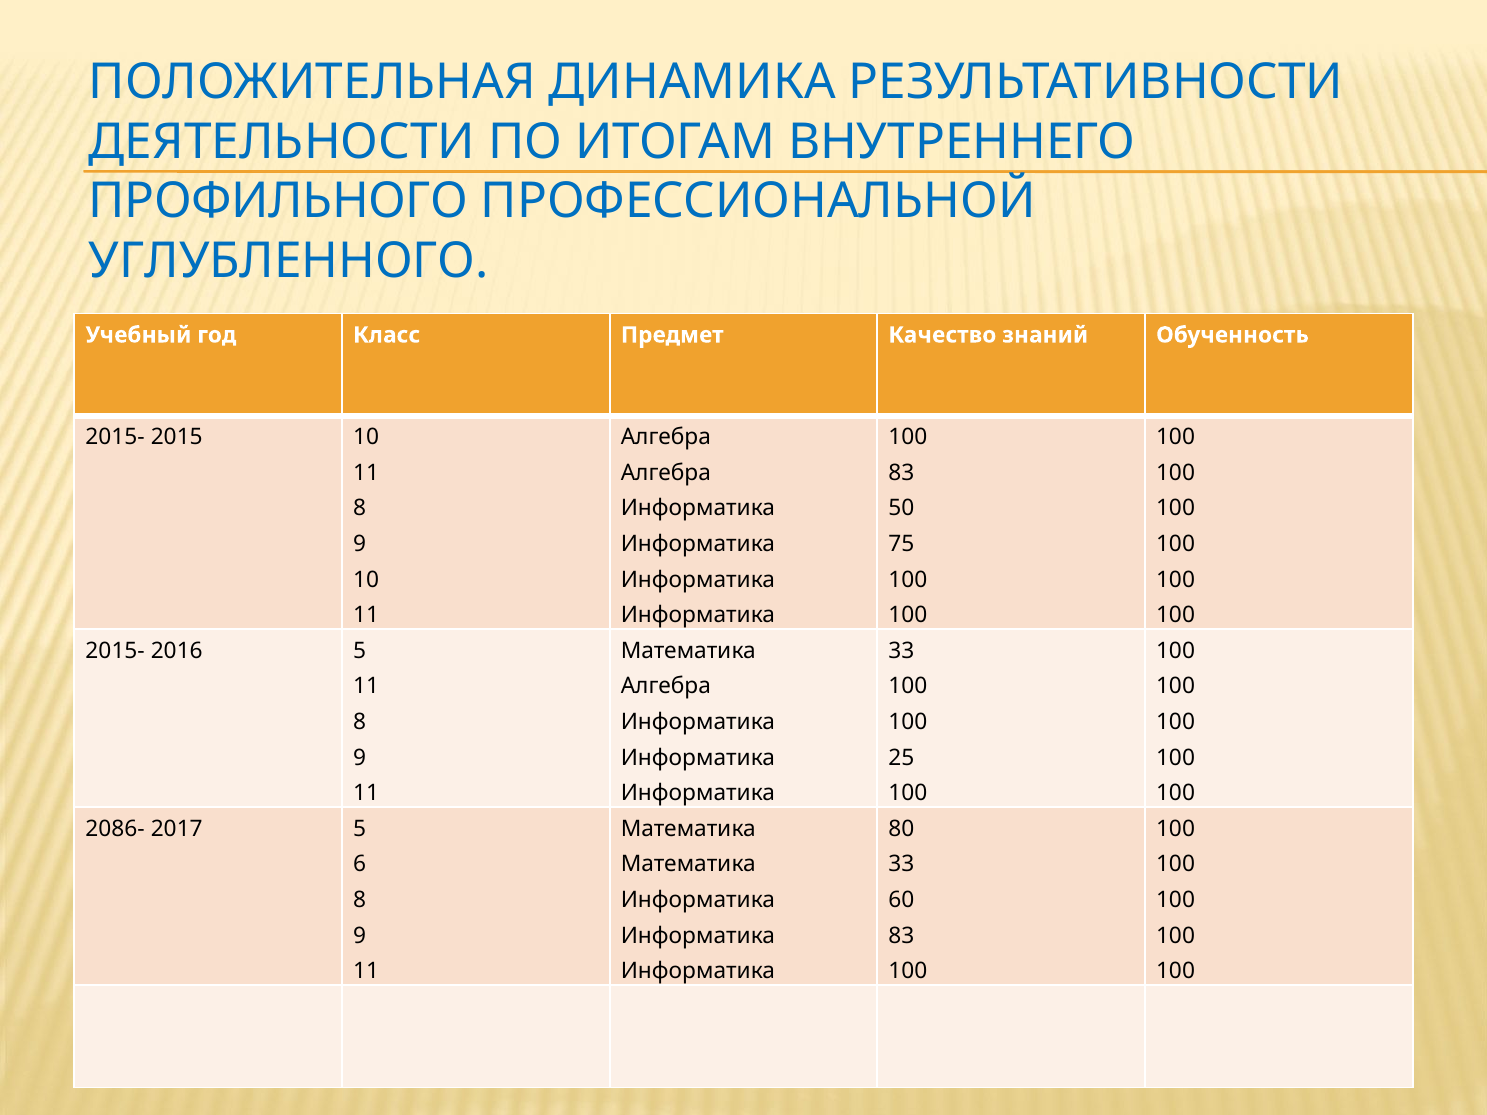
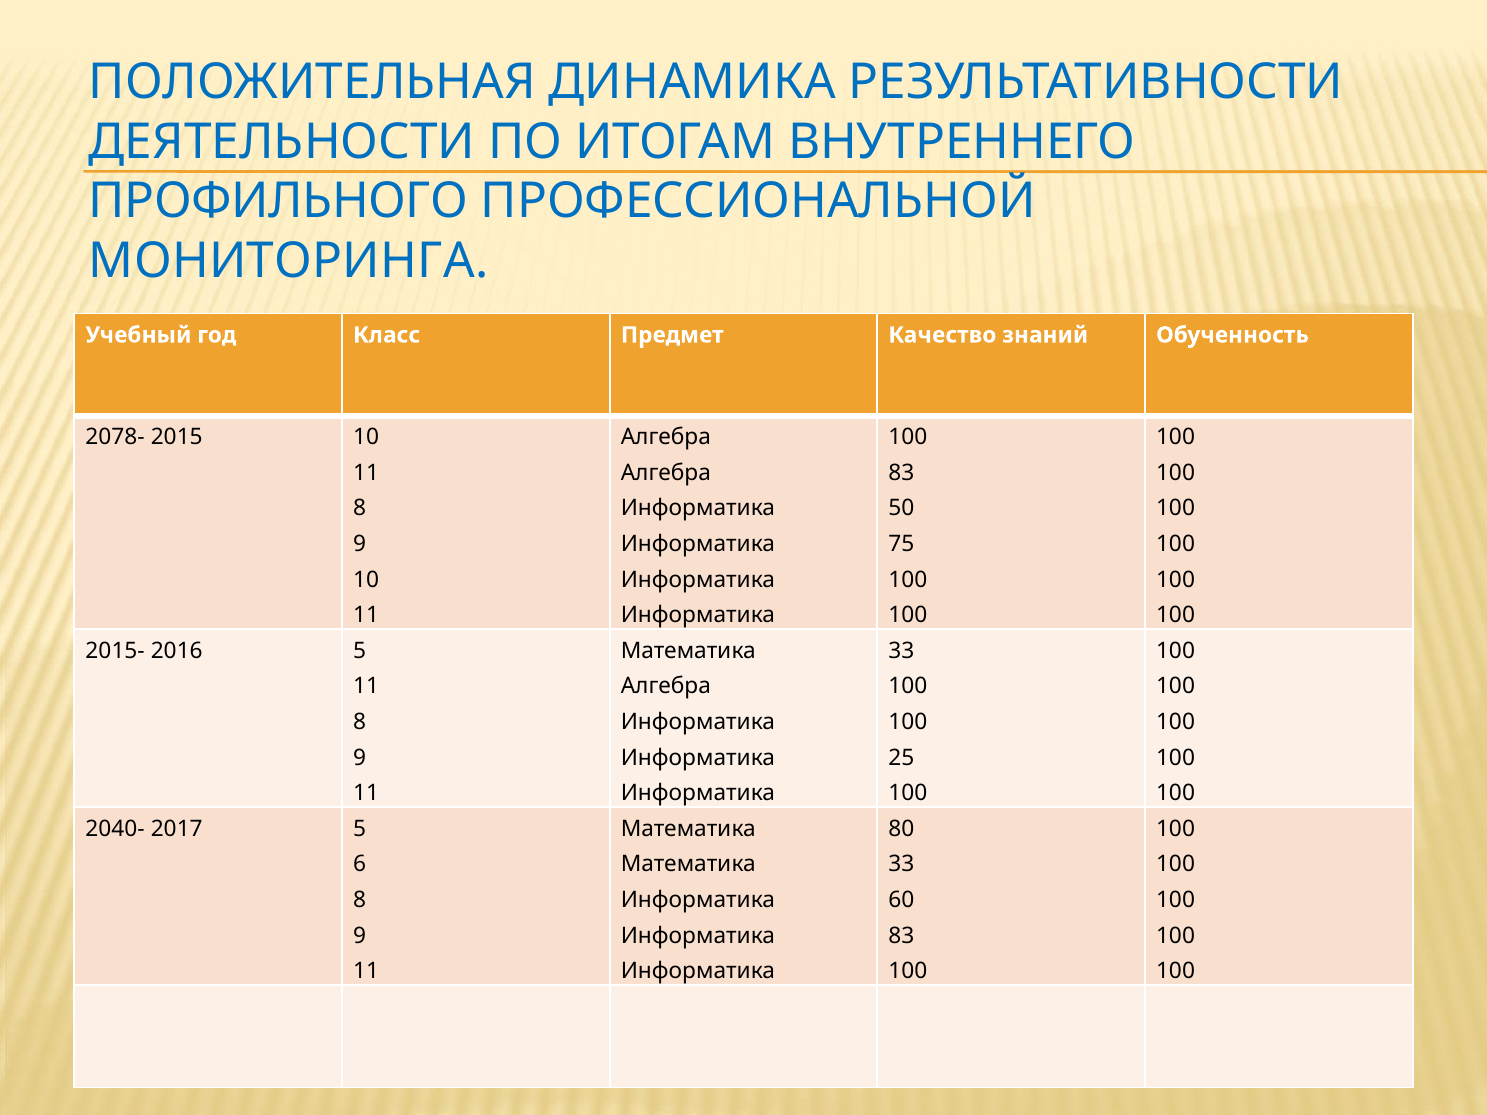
УГЛУБЛЕННОГО: УГЛУБЛЕННОГО -> МОНИТОРИНГА (289, 261)
2015-: 2015- -> 2078- (115, 437)
2086-: 2086- -> 2040- (115, 829)
